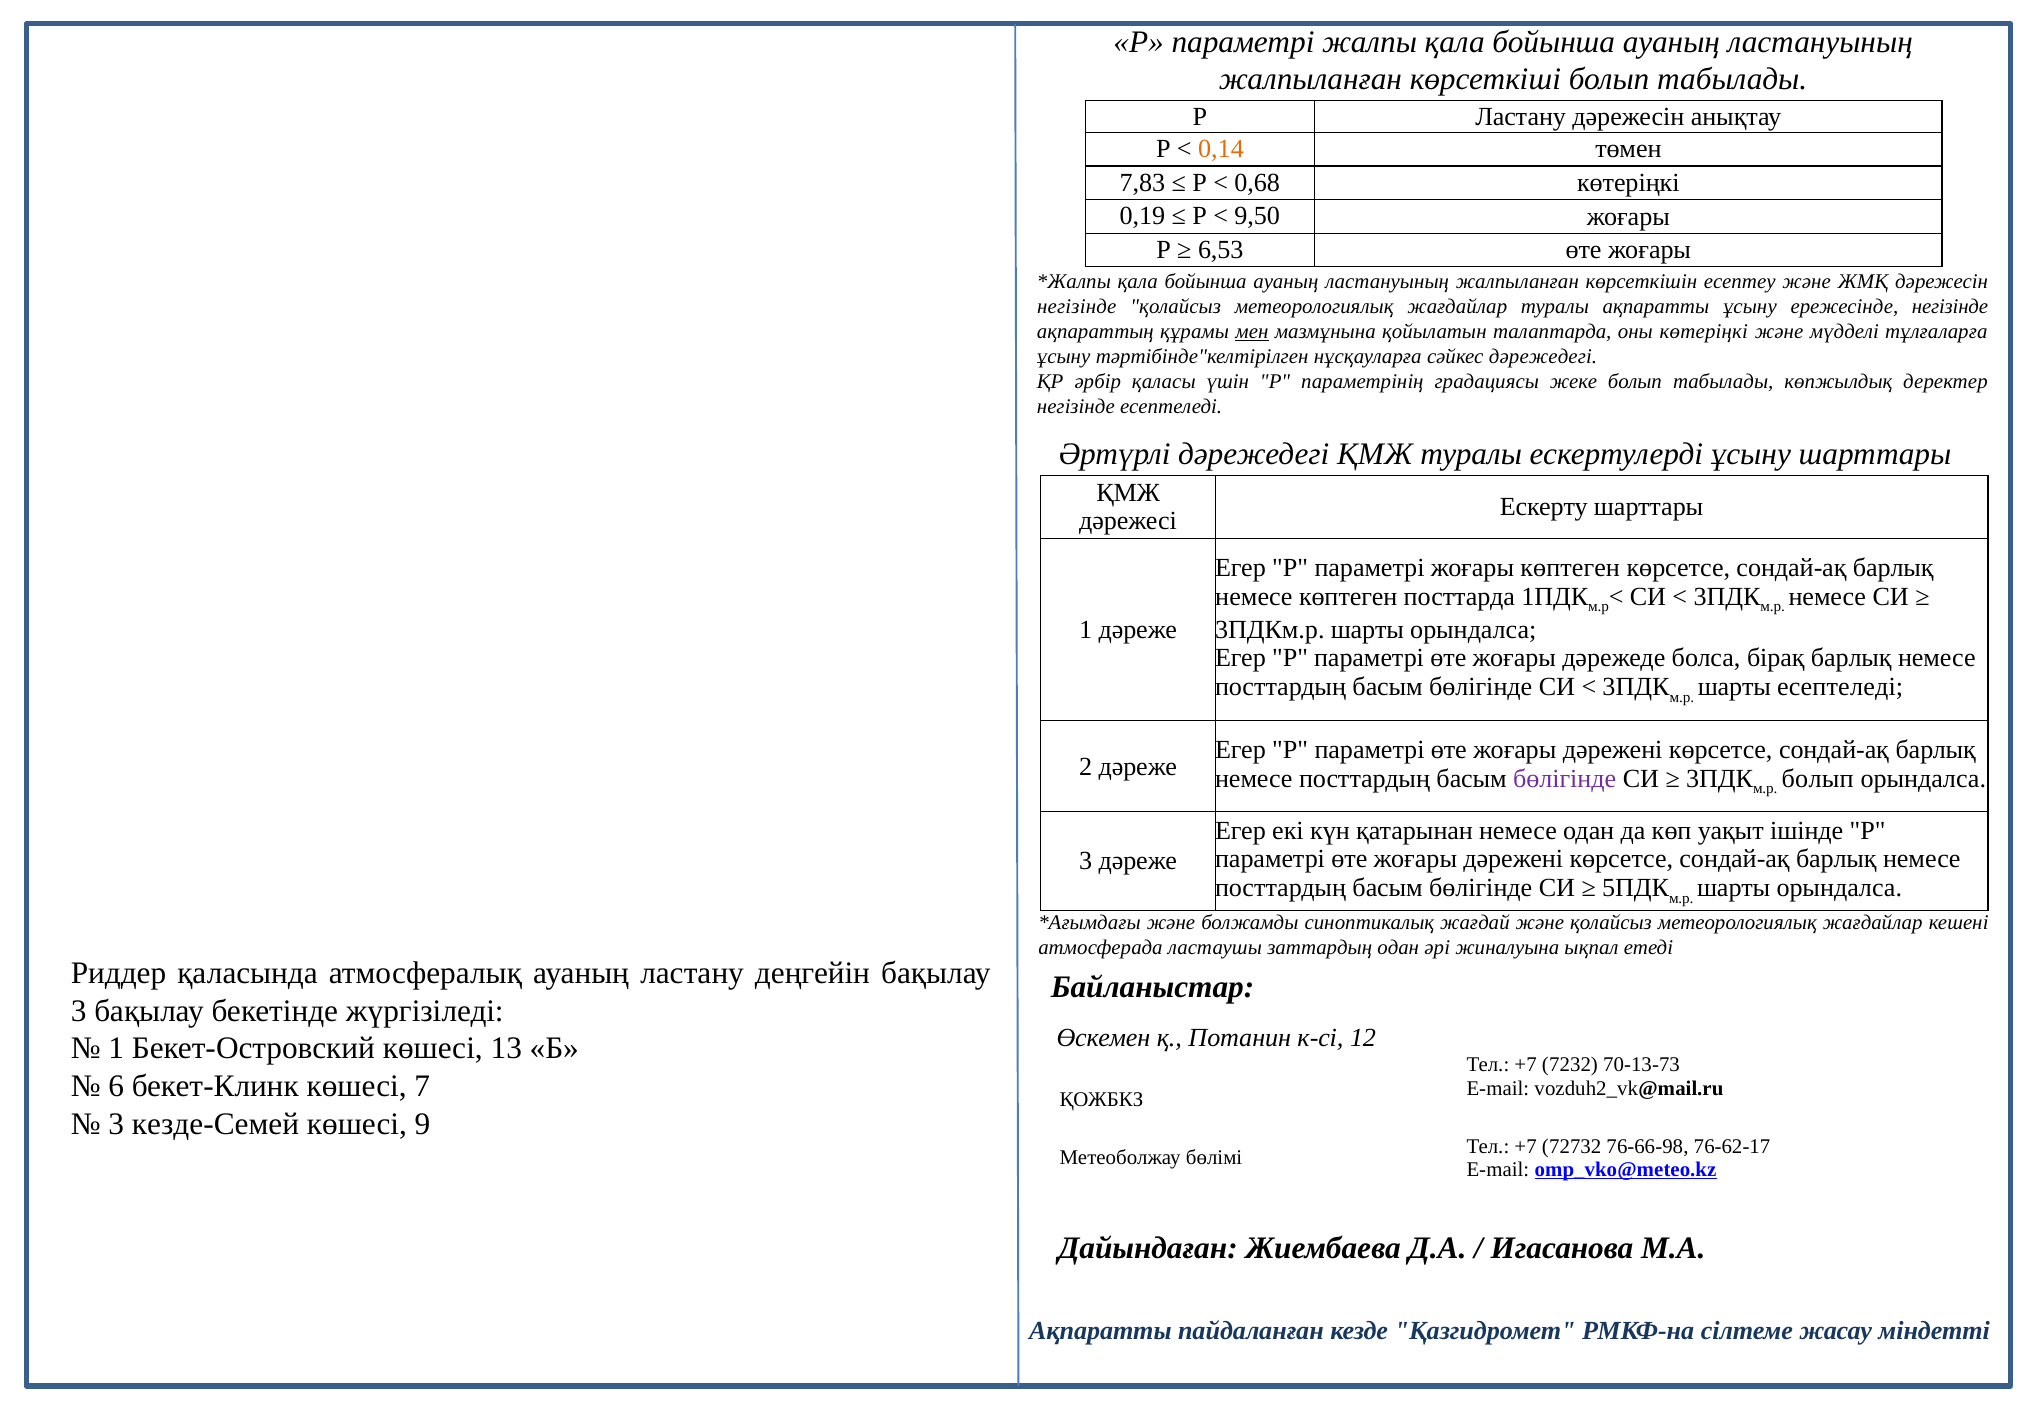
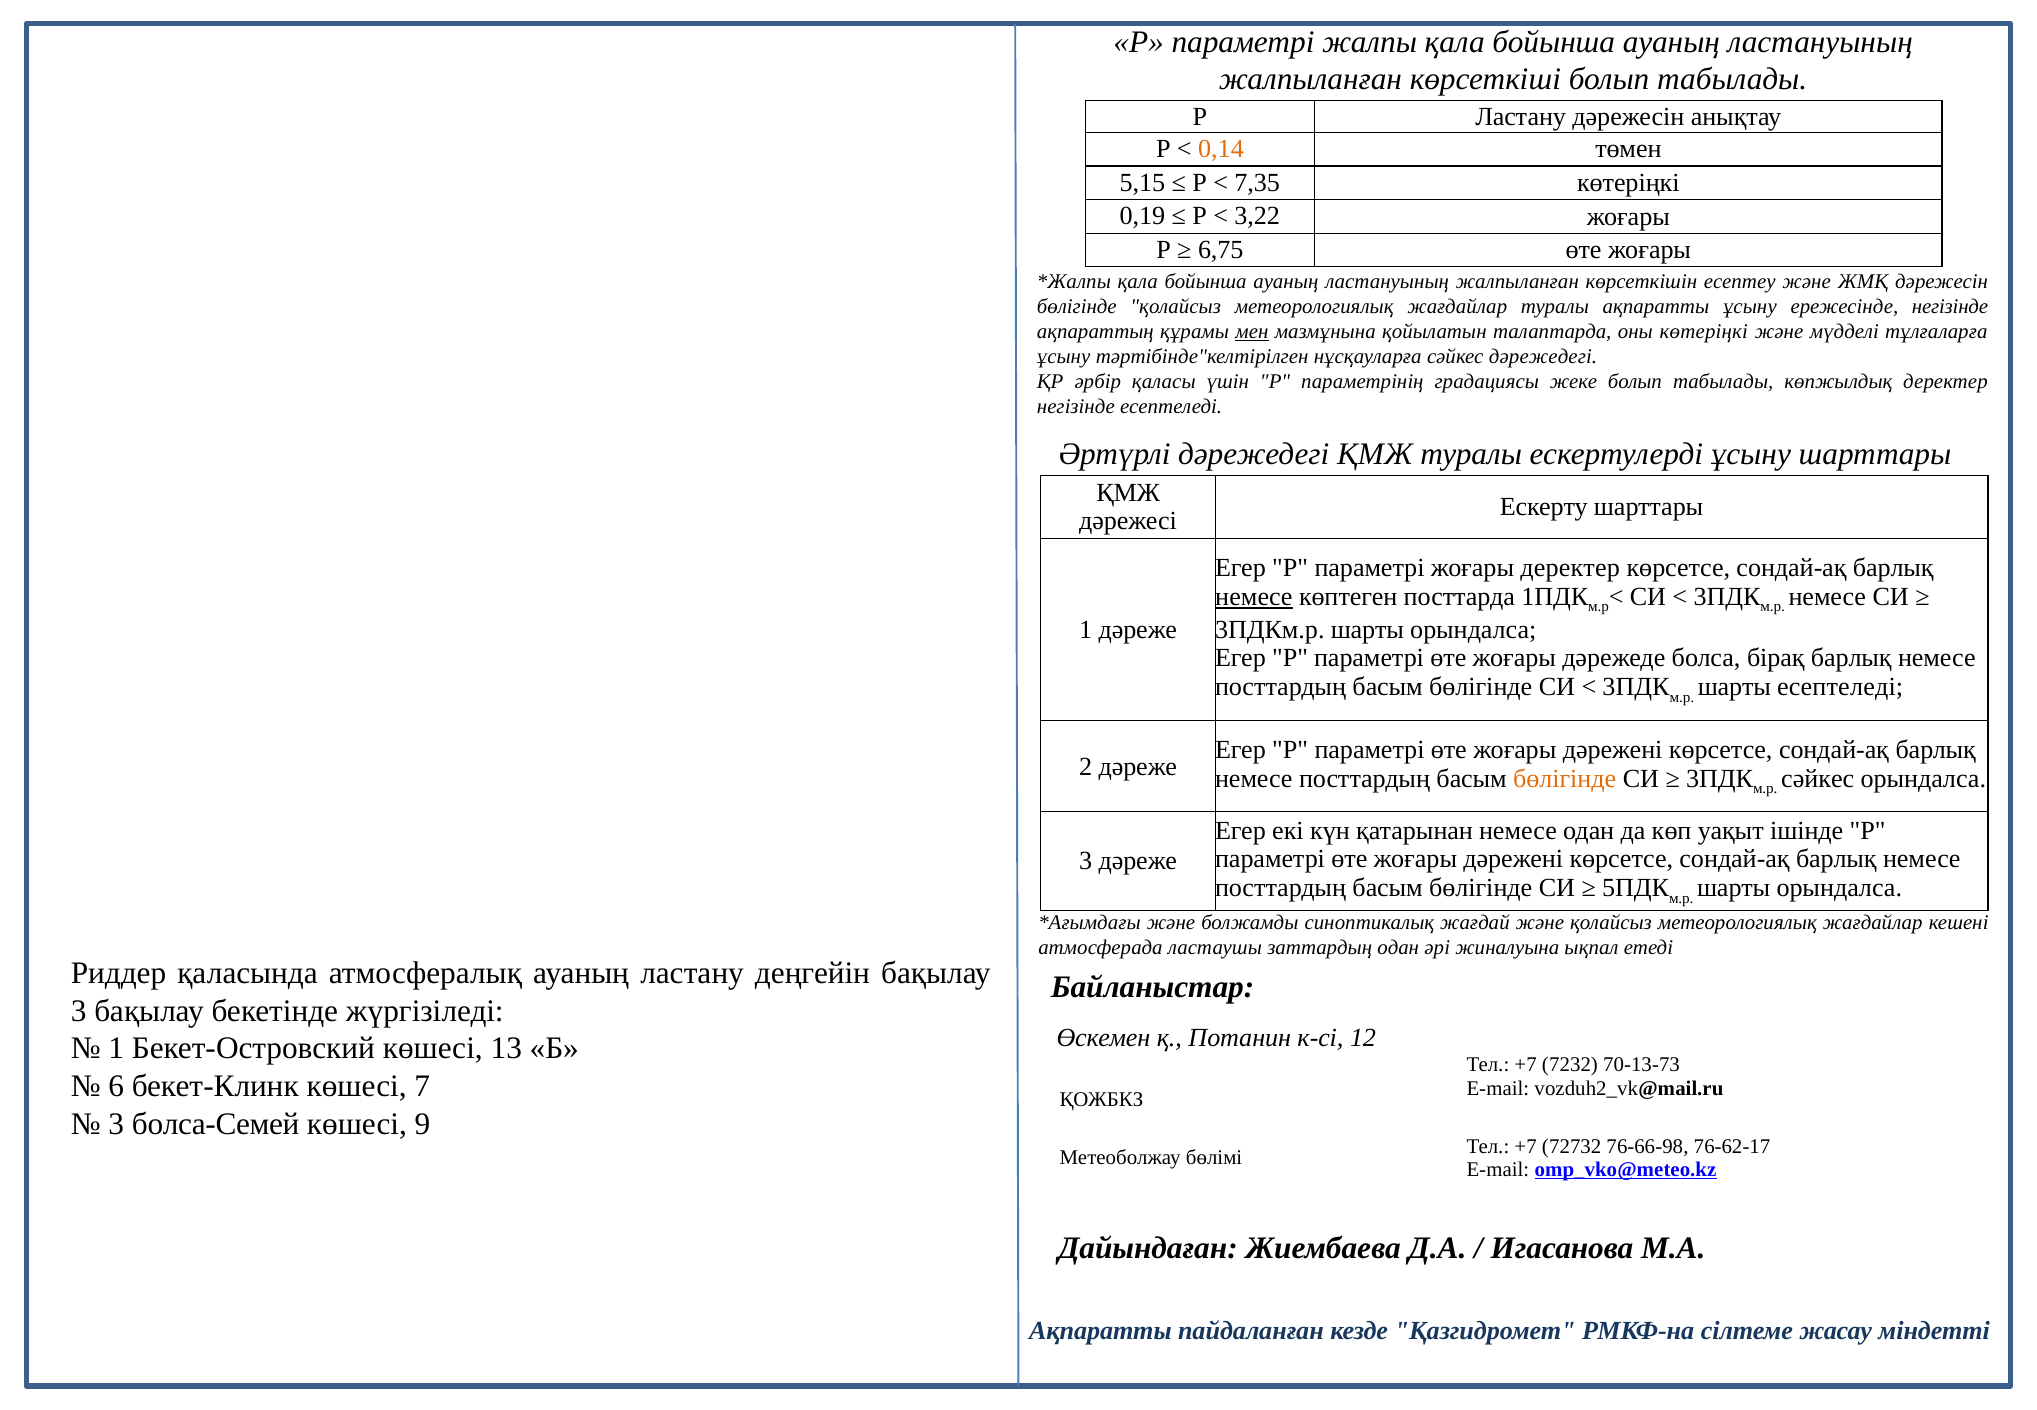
7,83: 7,83 -> 5,15 (1142, 183)
0,68: 0,68 -> 7,35 (1257, 183)
9,50: 9,50 -> 3,22 (1257, 216)
6,53: 6,53 -> 6,75 (1221, 250)
негізінде: негізінде -> бөлігінде (1077, 306)
жоғары көптеген: көптеген -> деректер (1570, 568)
немесе underline: none -> present (1254, 597)
бөлігінде colour: purple -> orange (1565, 779)
болып: болып -> сәйкес (1818, 779)
кезде-Семей: кезде-Семей -> болса-Семей (216, 1124)
